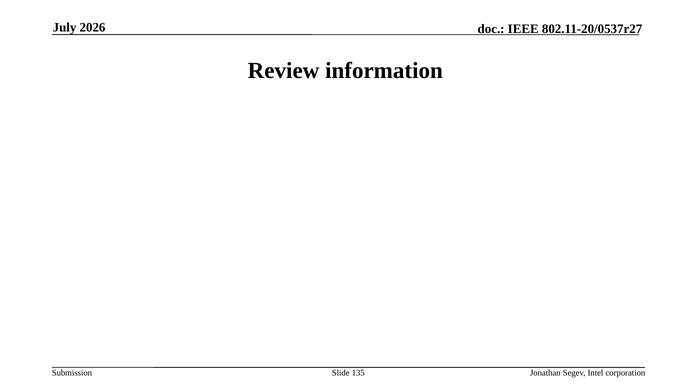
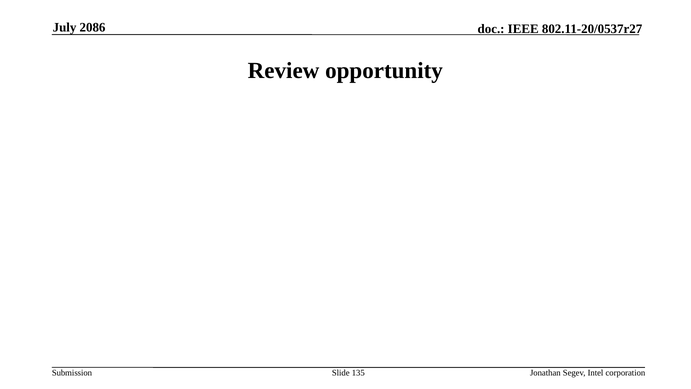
2026: 2026 -> 2086 (93, 27)
information: information -> opportunity (384, 71)
